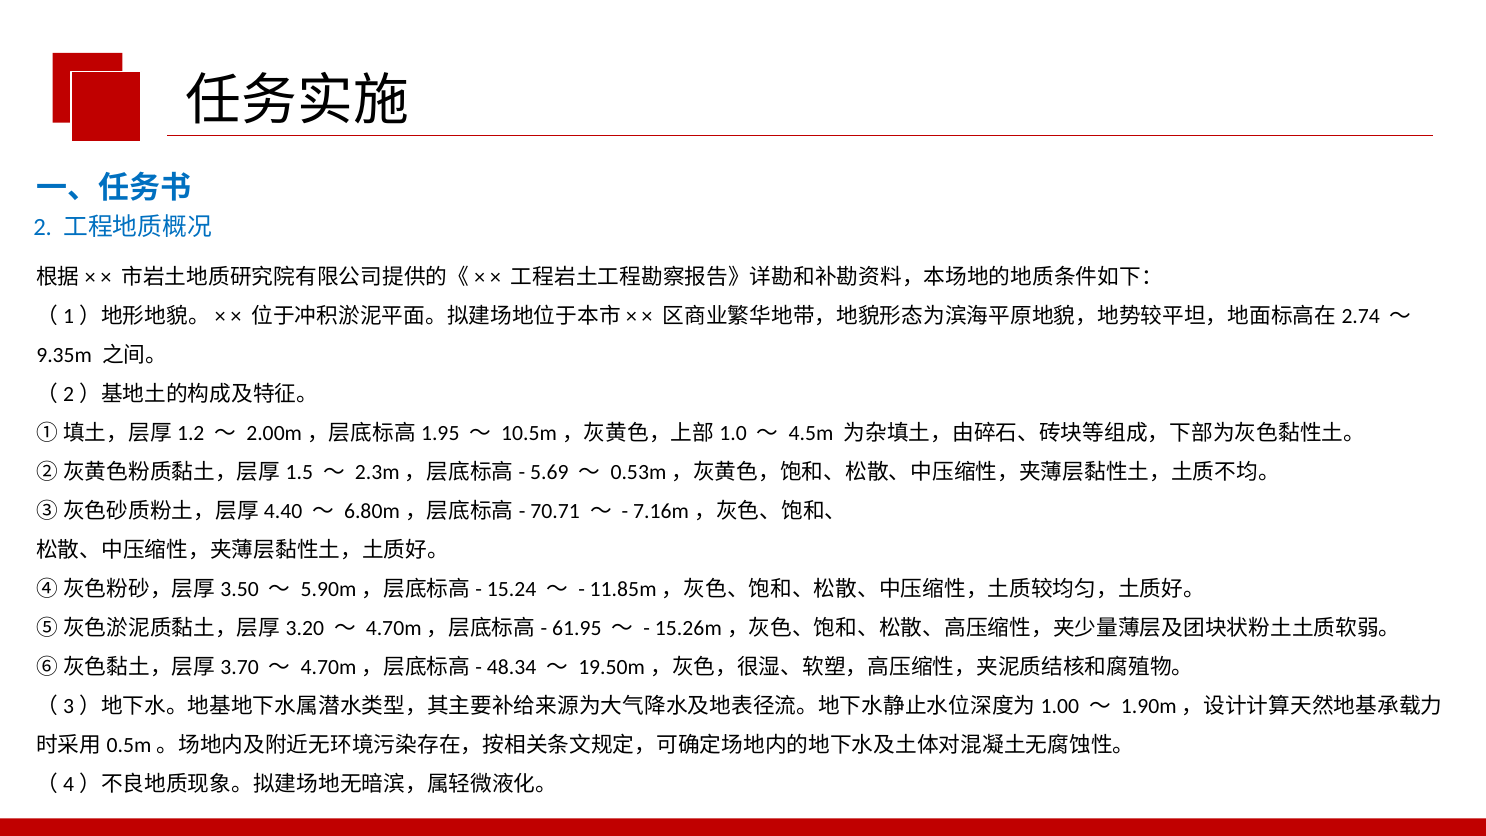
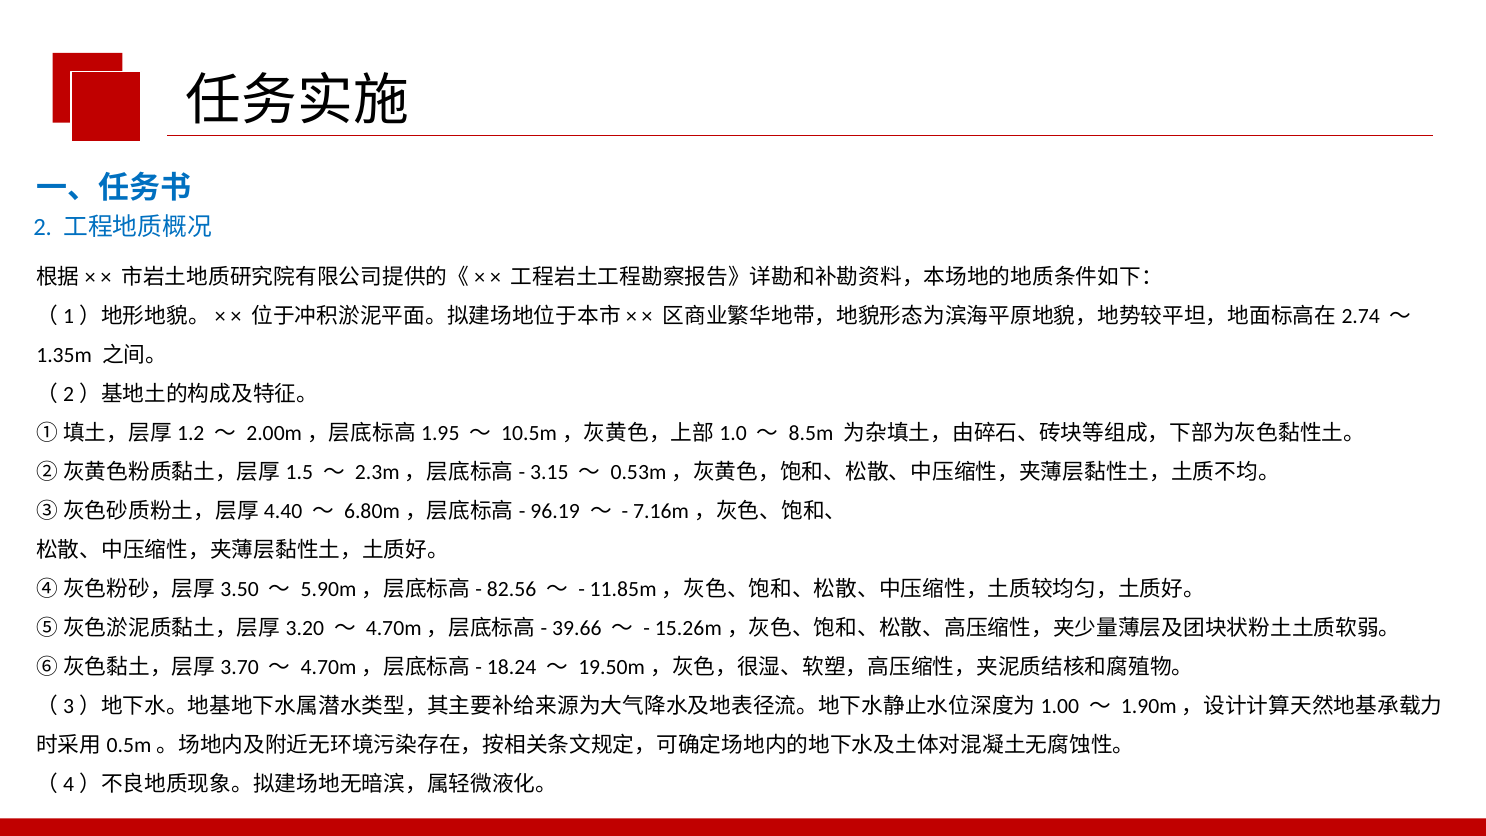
9.35m: 9.35m -> 1.35m (64, 355)
4.5m: 4.5m -> 8.5m (811, 433)
5.69: 5.69 -> 3.15 (549, 472)
70.71: 70.71 -> 96.19 (555, 511)
15.24: 15.24 -> 82.56 (512, 589)
61.95: 61.95 -> 39.66 (577, 628)
48.34: 48.34 -> 18.24 (512, 667)
